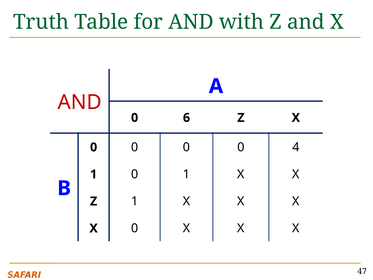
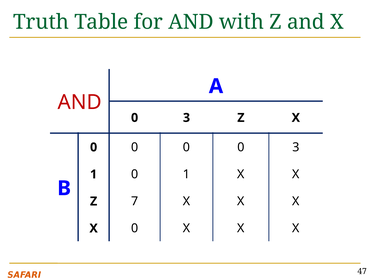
6: 6 -> 3 (186, 118)
0 0 4: 4 -> 3 (296, 147)
Z 1: 1 -> 7 (135, 201)
